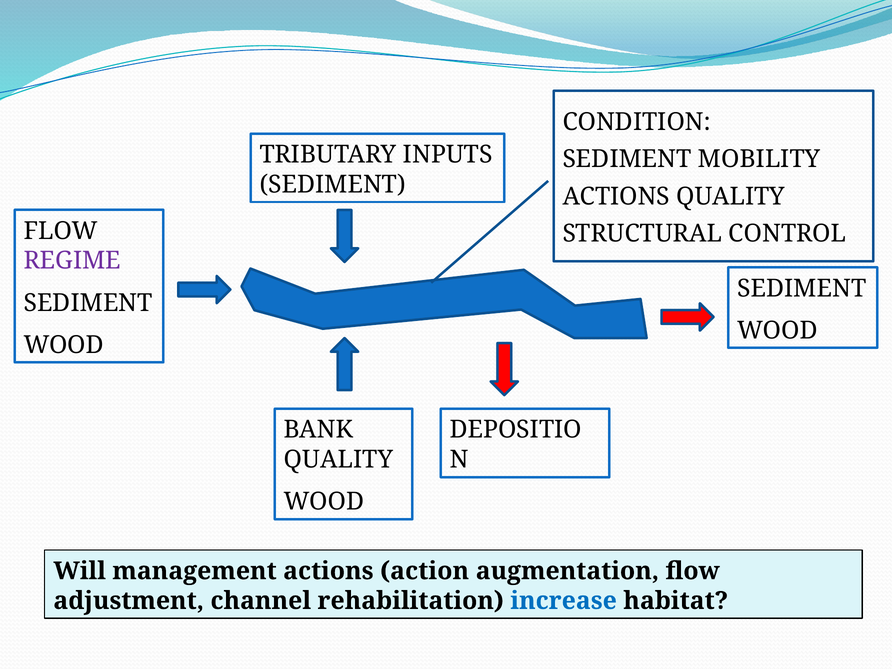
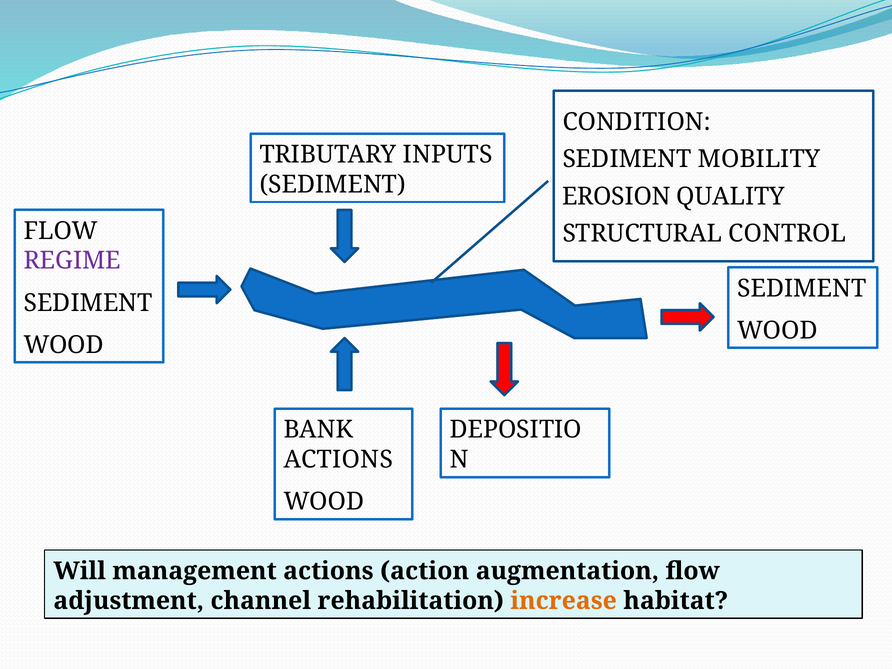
ACTIONS: ACTIONS -> EROSION (616, 196)
QUALITY: QUALITY -> ACTIONS (338, 460)
increase colour: blue -> orange (564, 601)
